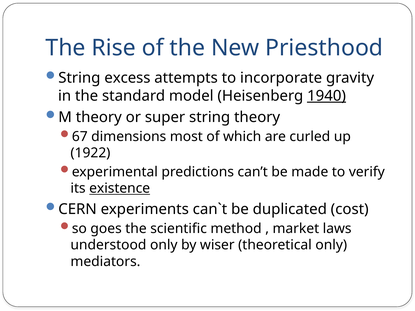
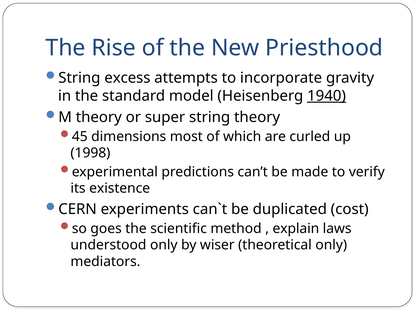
67: 67 -> 45 (80, 137)
1922: 1922 -> 1998 (90, 153)
existence underline: present -> none (120, 189)
market: market -> explain (296, 229)
